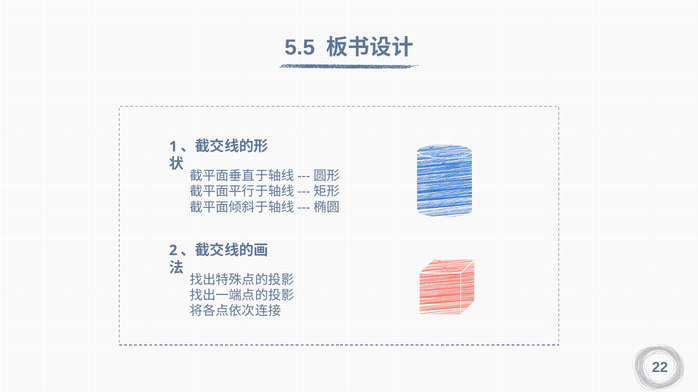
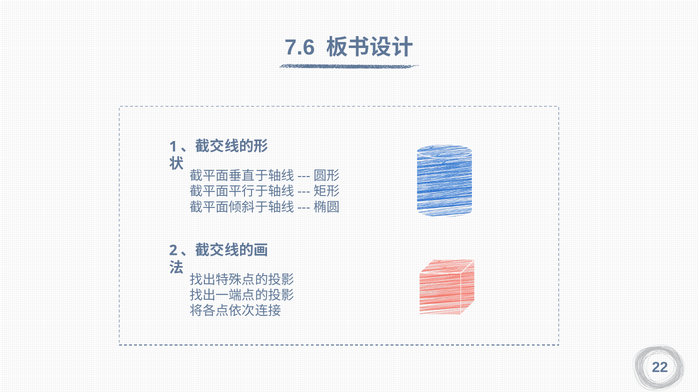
5.5: 5.5 -> 7.6 (300, 48)
